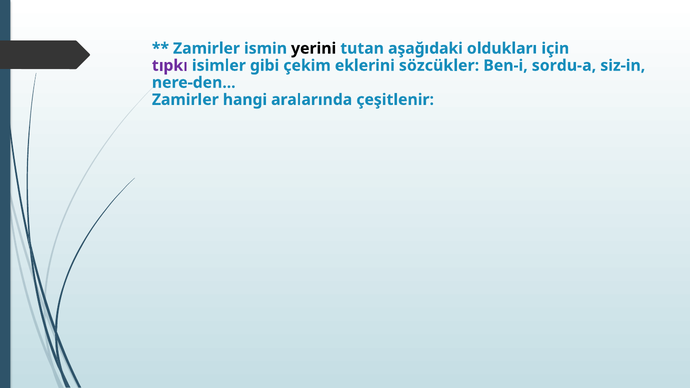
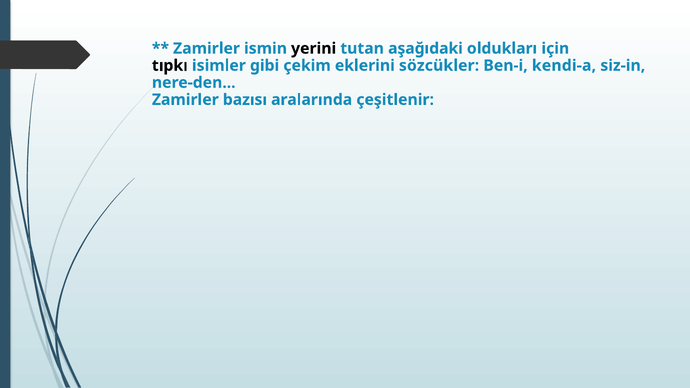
tıpkı colour: purple -> black (170, 66)
sordu-a: sordu-a -> kendi-a (564, 66)
hangi: hangi -> bazısı (245, 100)
